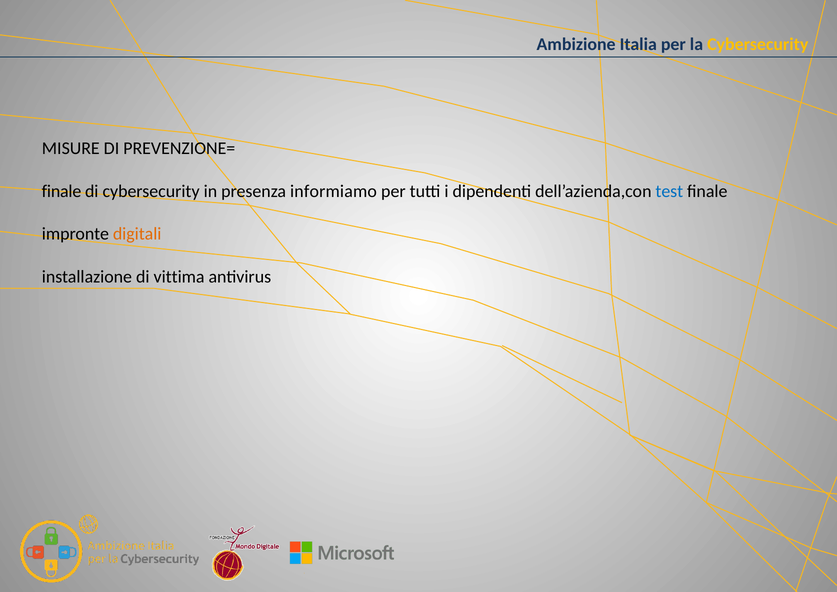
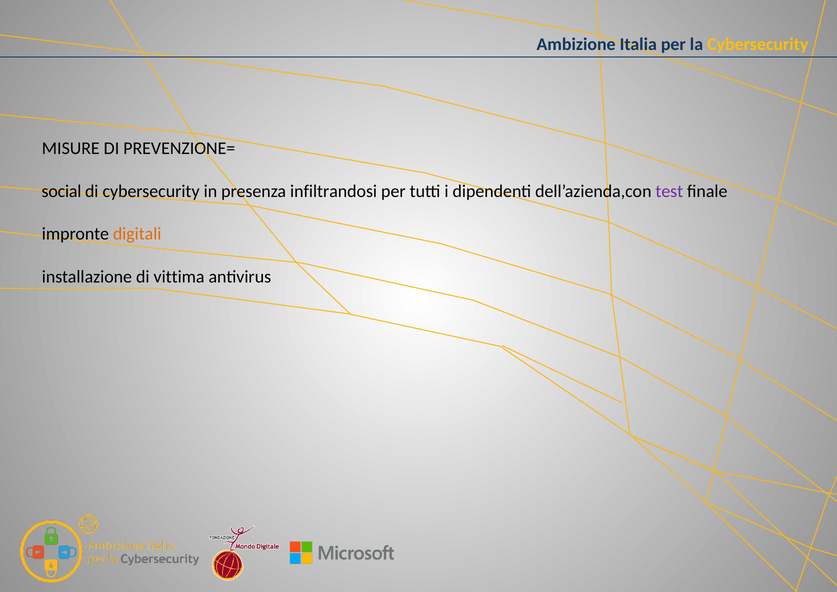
finale: finale -> social (61, 191)
informiamo: informiamo -> infiltrandosi (334, 191)
test colour: blue -> purple (669, 191)
